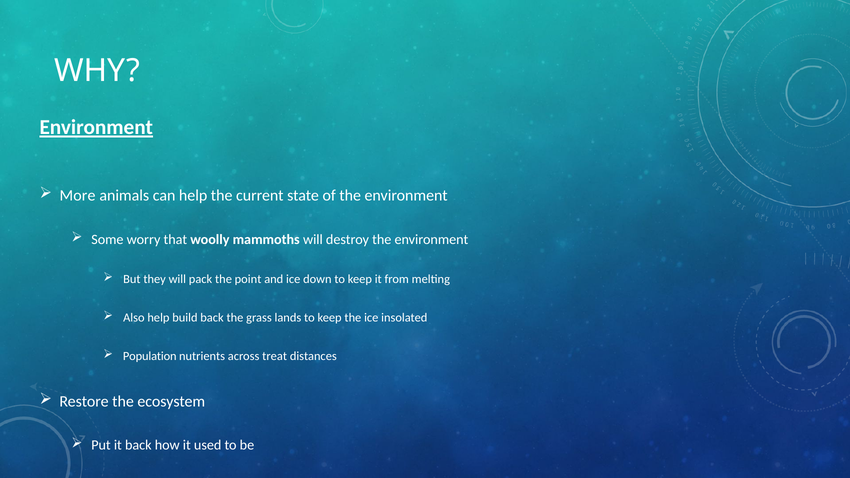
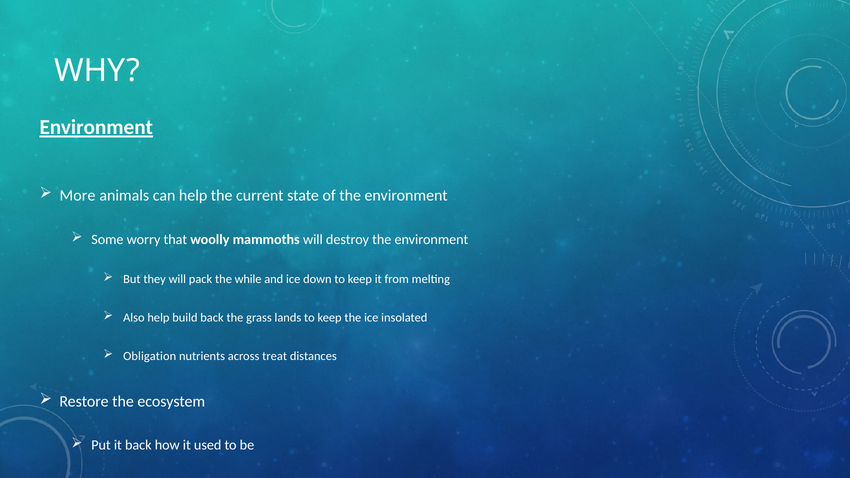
point: point -> while (248, 279)
Population: Population -> Obligation (150, 356)
